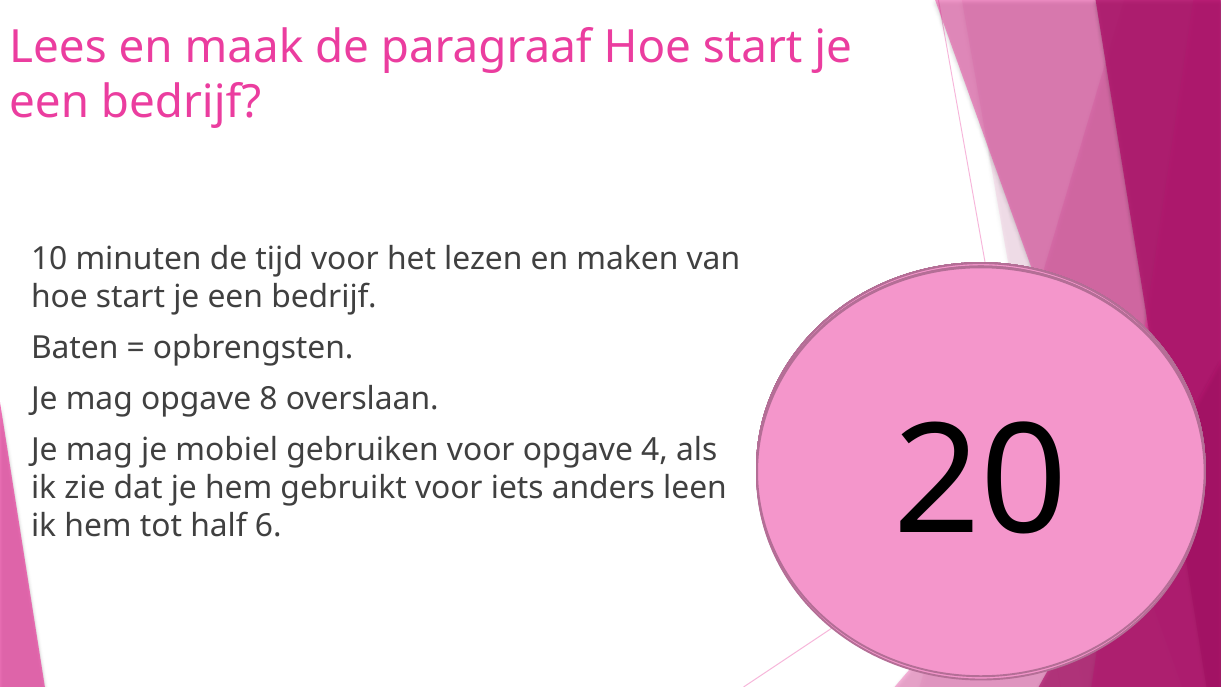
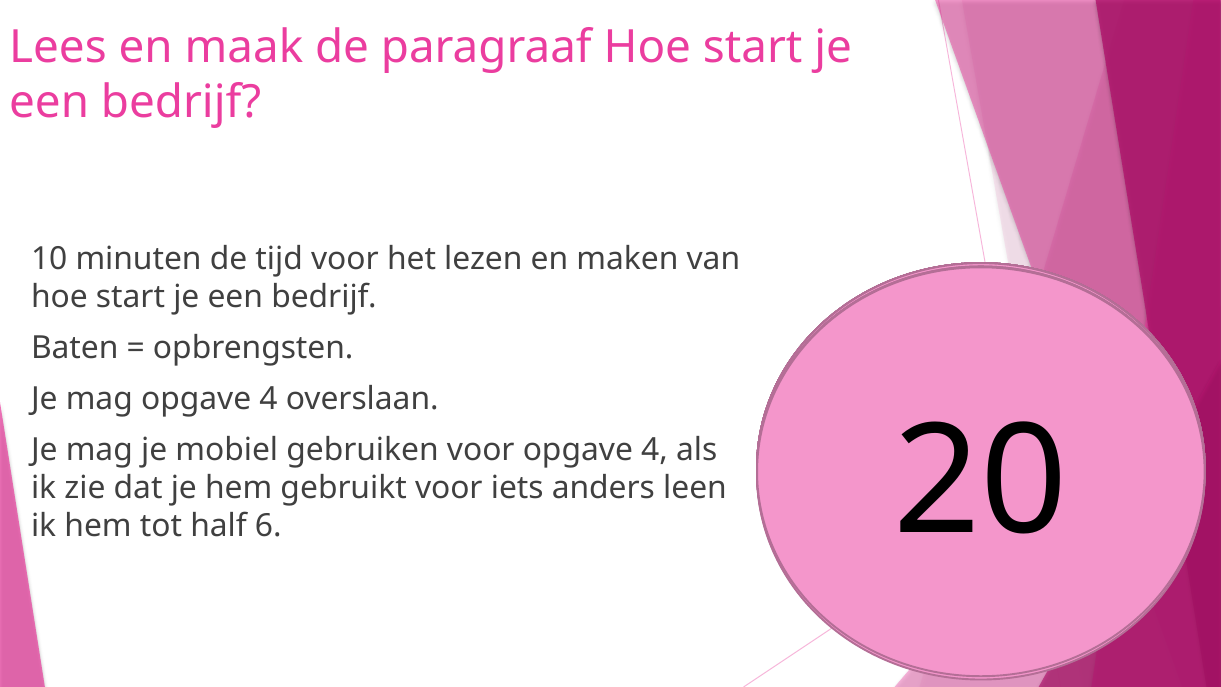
mag opgave 8: 8 -> 4 (268, 399)
